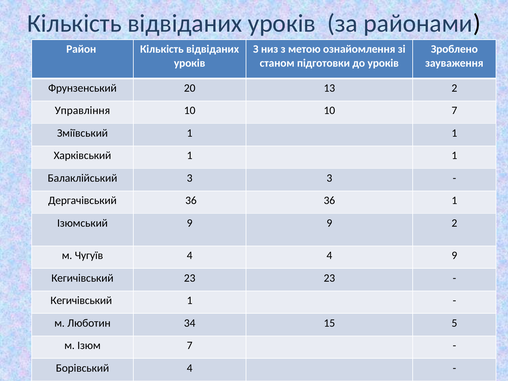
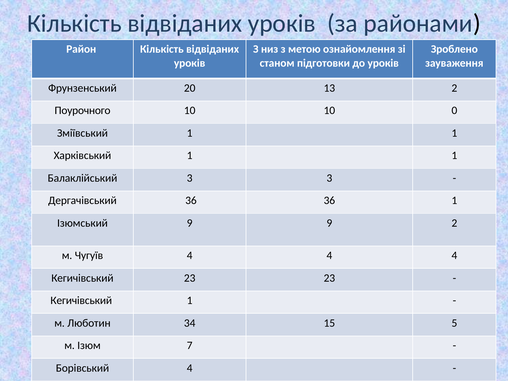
Управління: Управління -> Поурочного (83, 111)
10 7: 7 -> 0 (454, 111)
4 4 9: 9 -> 4 (454, 255)
